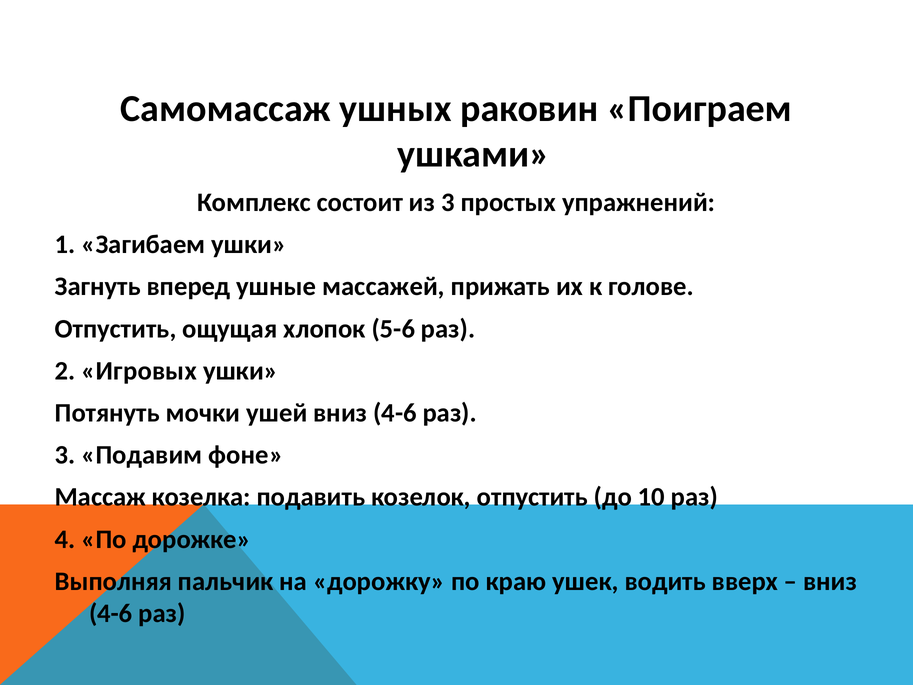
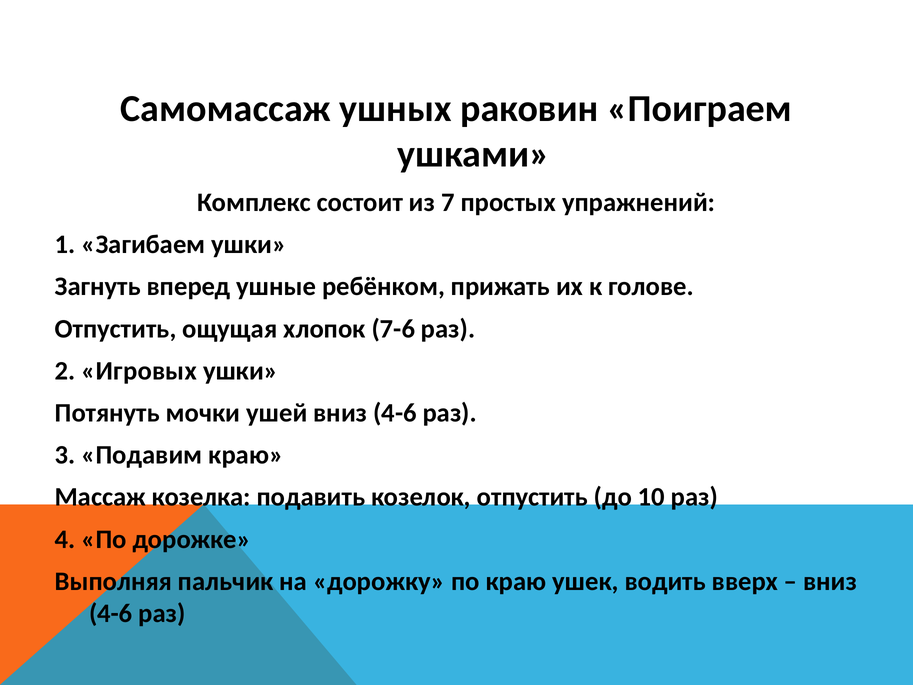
из 3: 3 -> 7 (448, 202)
массажей: массажей -> ребёнком (383, 286)
5-6: 5-6 -> 7-6 (393, 329)
Подавим фоне: фоне -> краю (246, 455)
